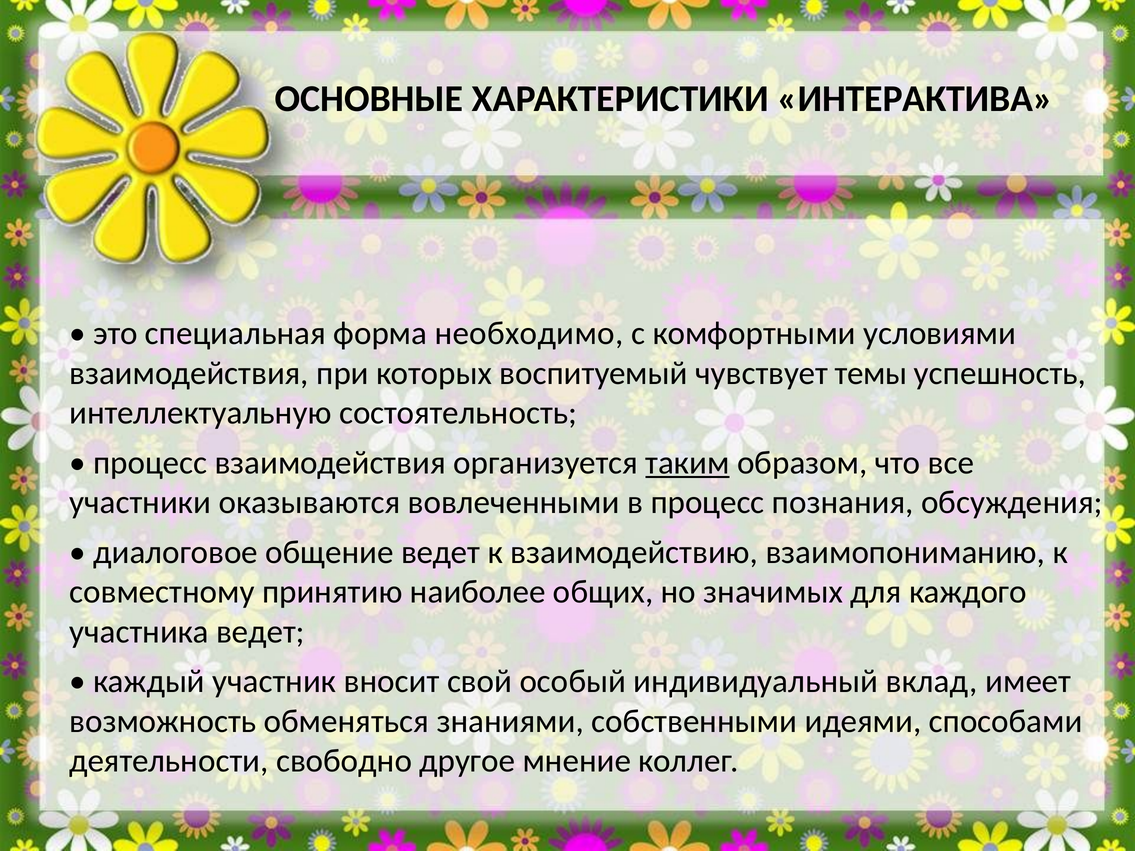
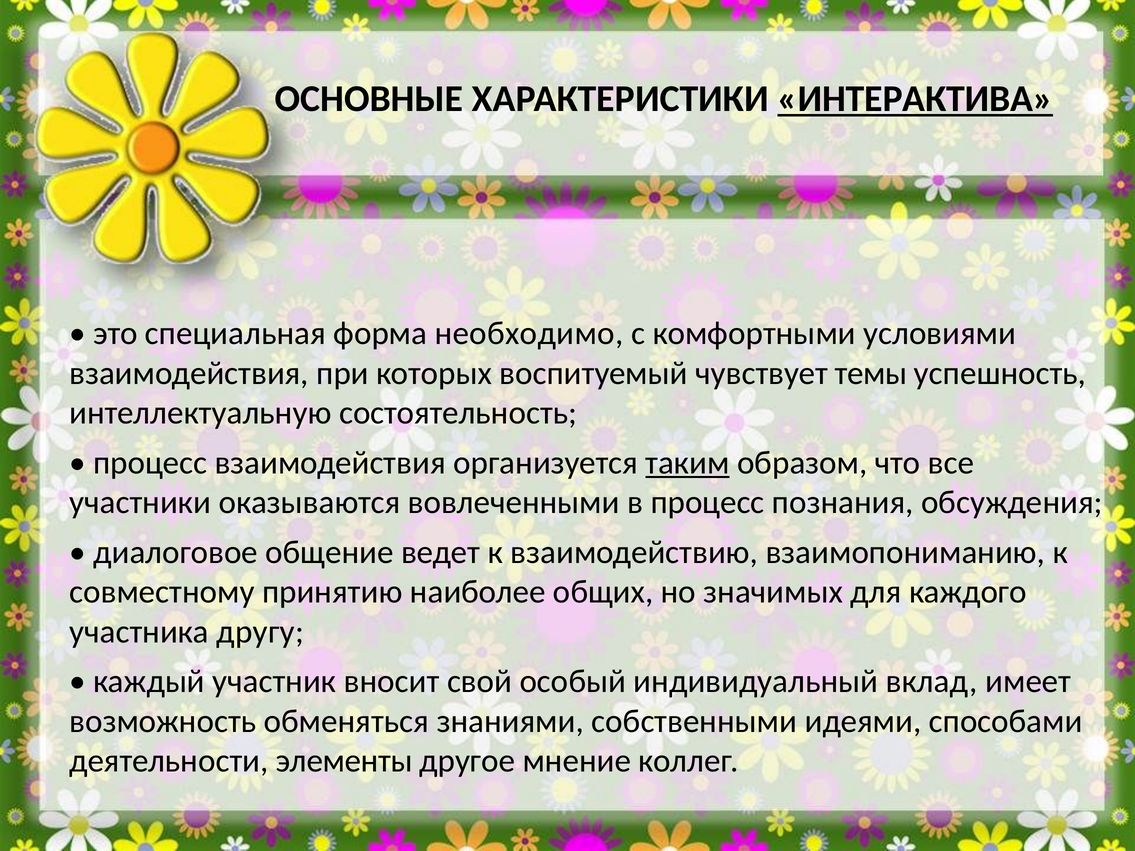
ИНТЕРАКТИВА underline: none -> present (915, 99)
участника ведет: ведет -> другу (260, 632)
свободно: свободно -> элементы (344, 761)
